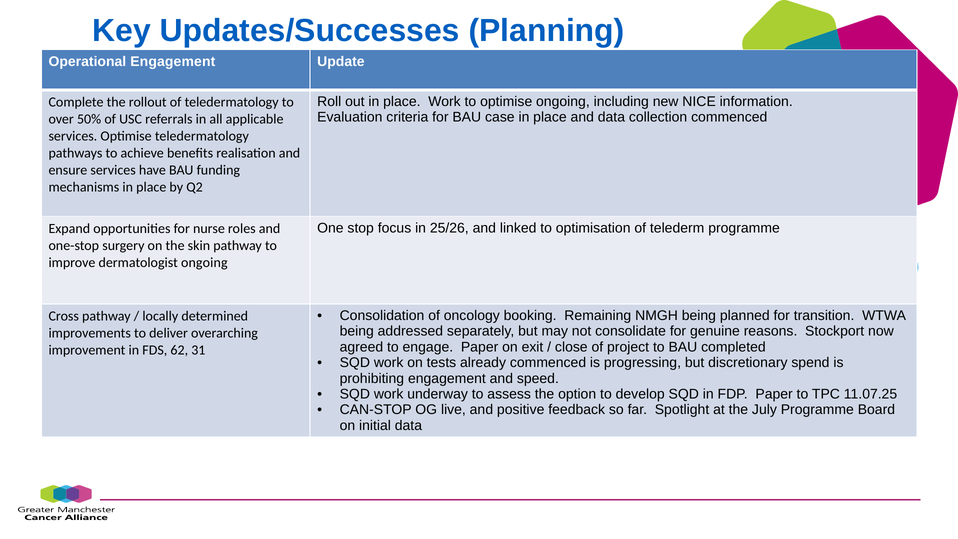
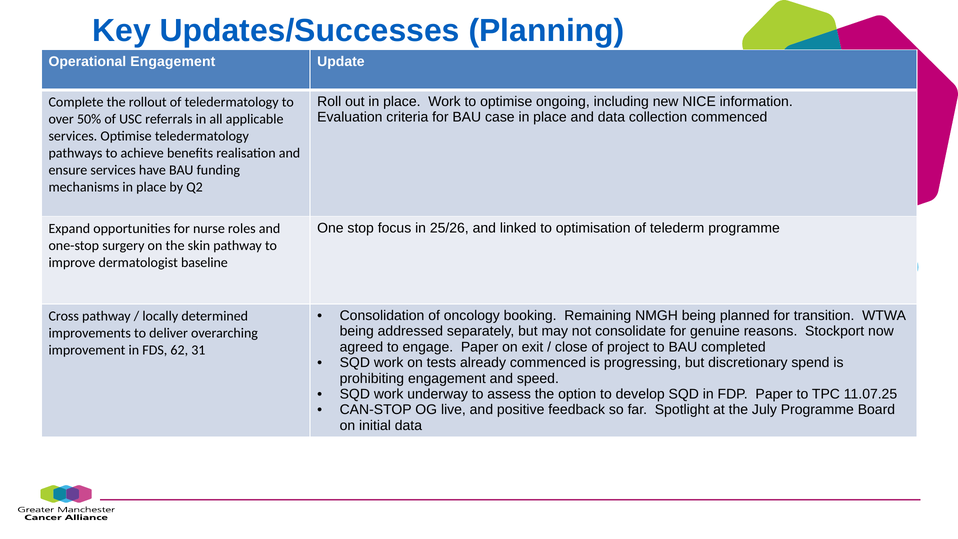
dermatologist ongoing: ongoing -> baseline (204, 262)
